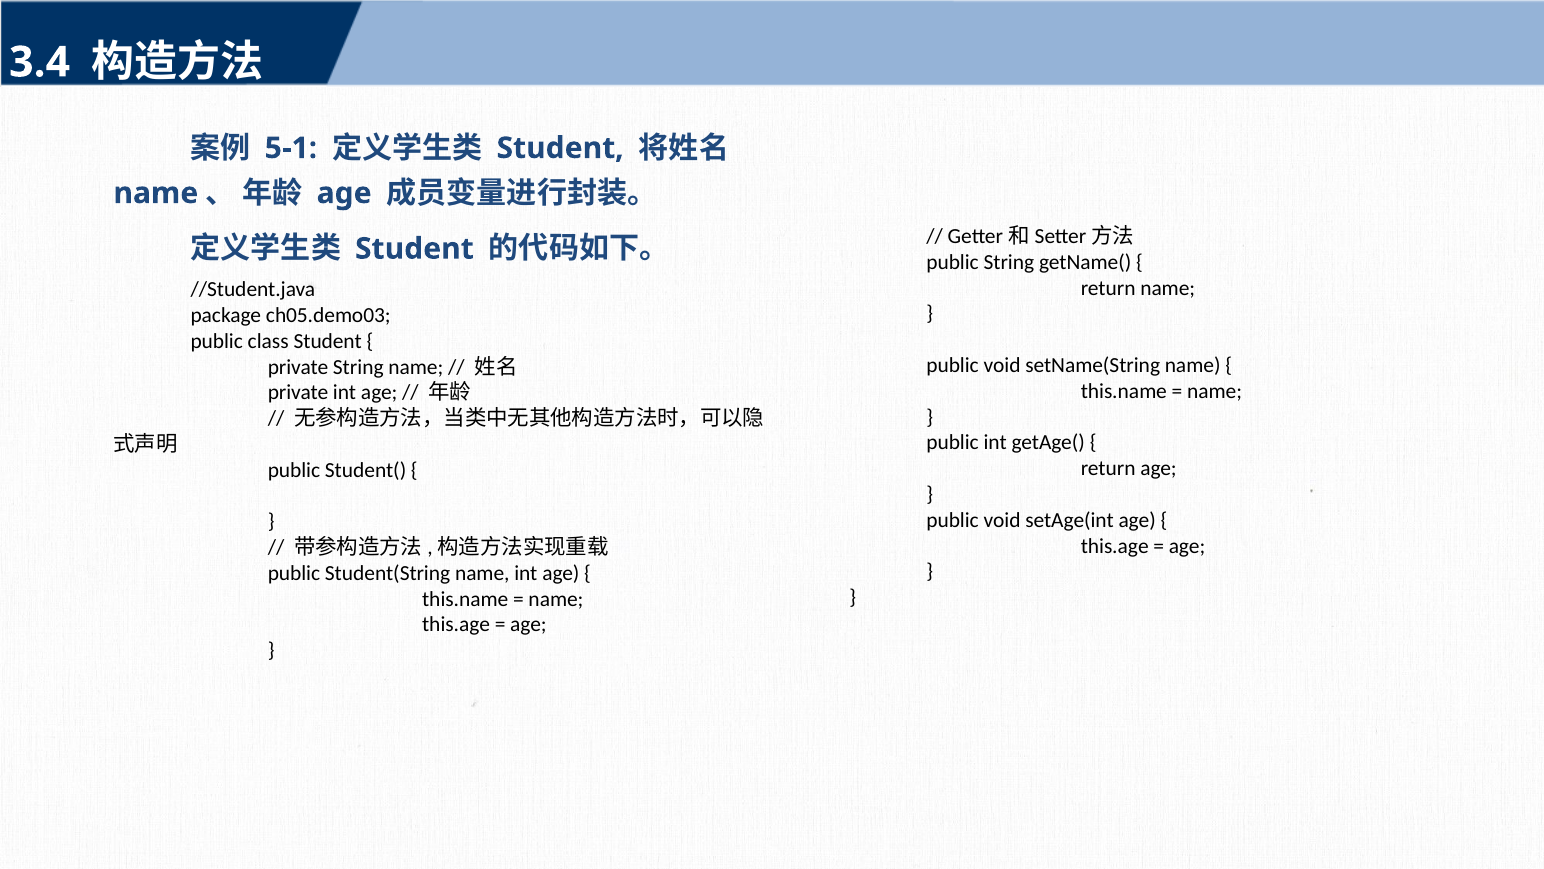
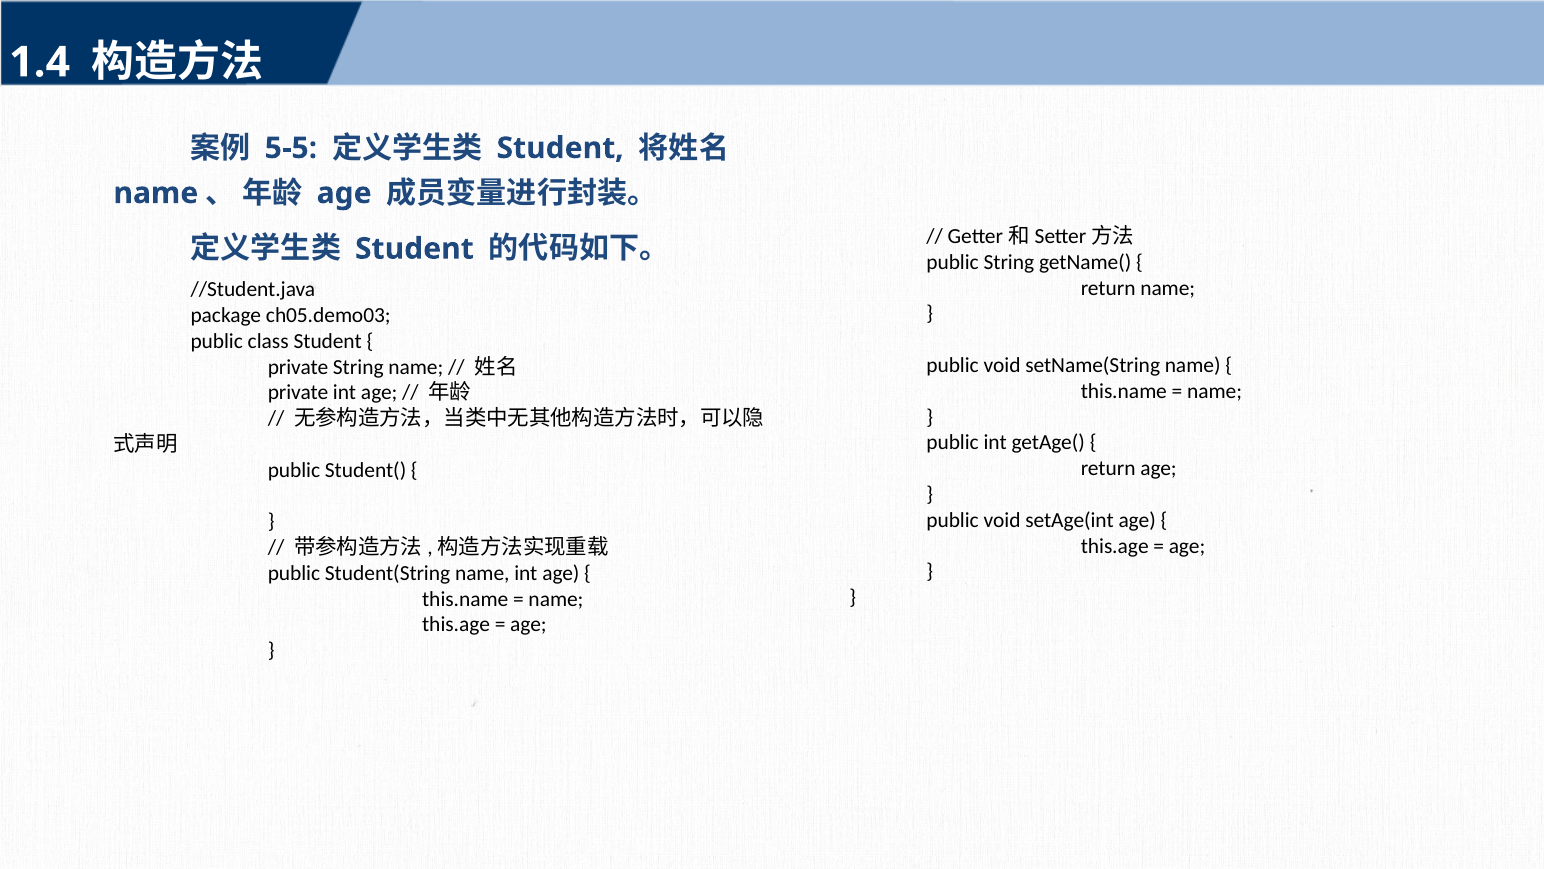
3.4: 3.4 -> 1.4 (40, 62)
5-1: 5-1 -> 5-5 (291, 148)
